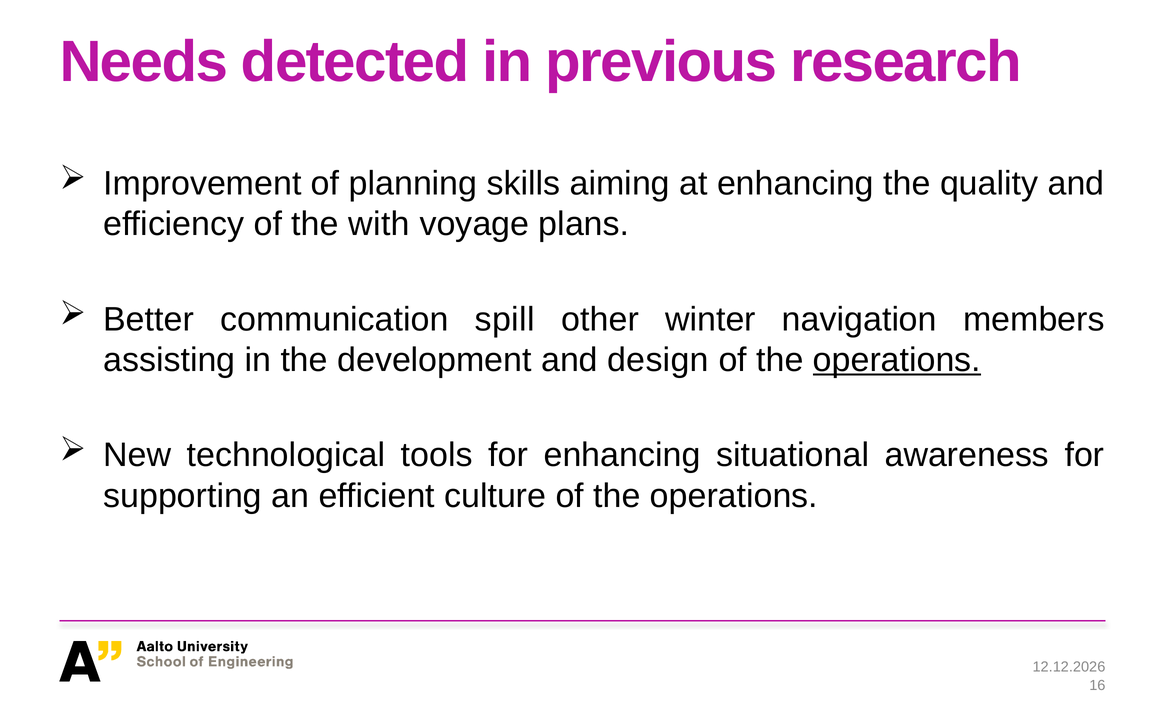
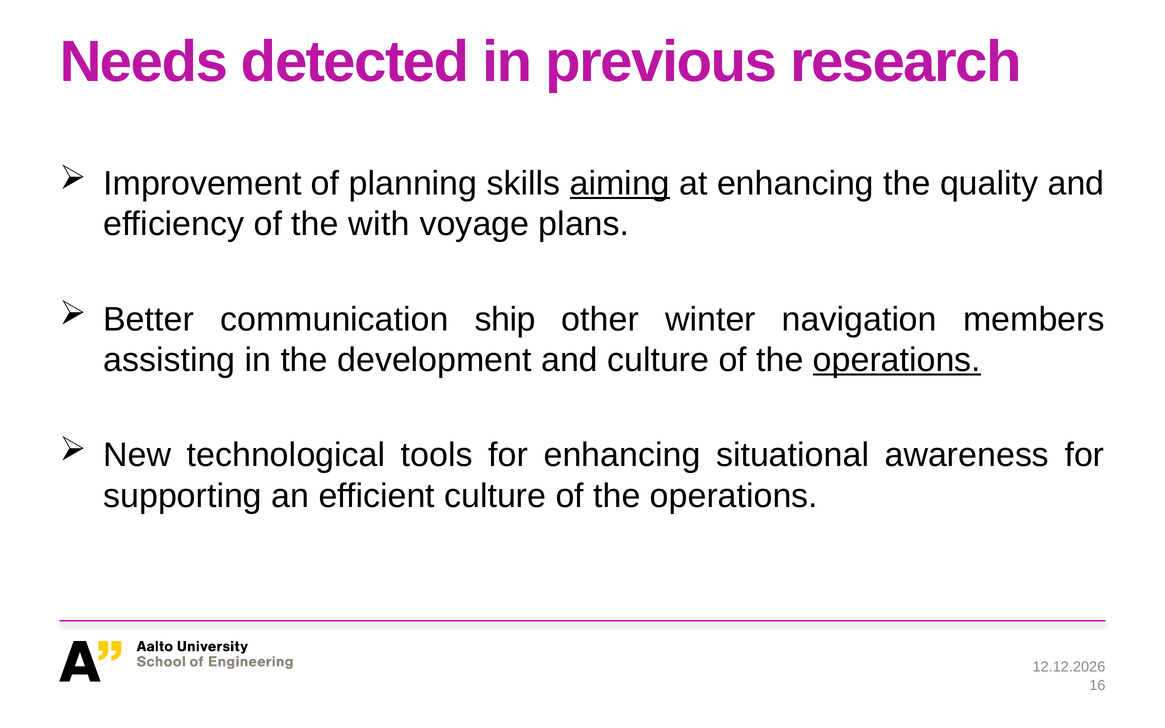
aiming underline: none -> present (620, 183)
spill: spill -> ship (505, 319)
and design: design -> culture (658, 360)
